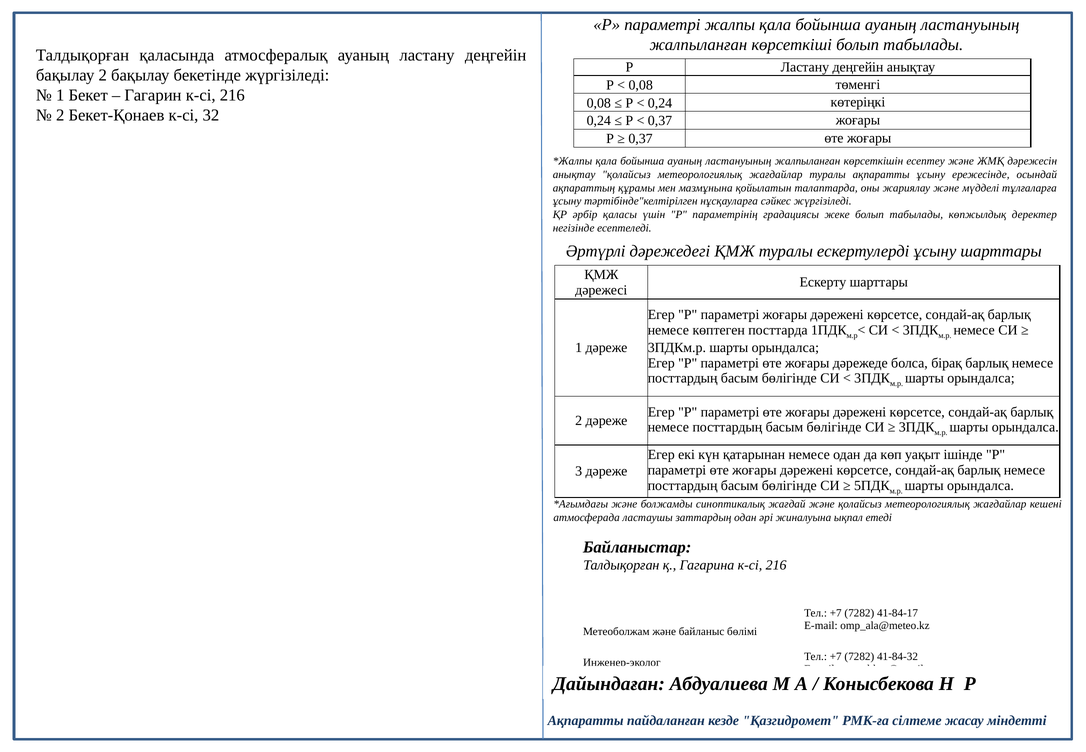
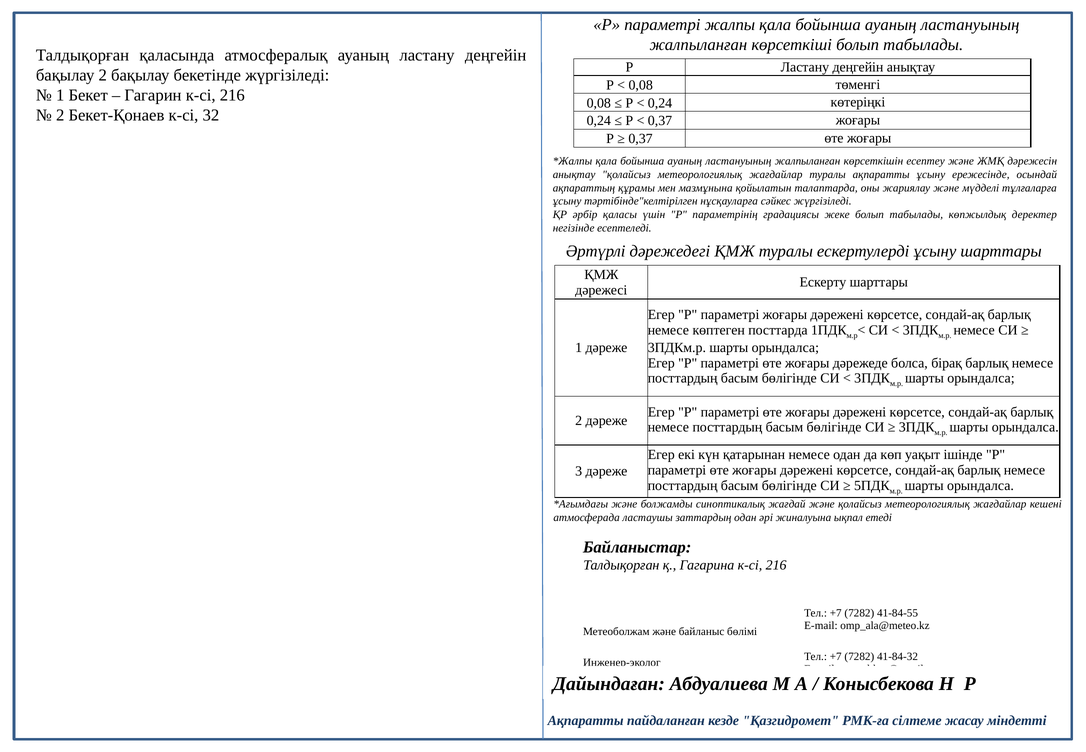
41-84-17: 41-84-17 -> 41-84-55 (898, 613)
